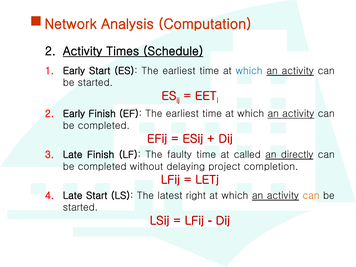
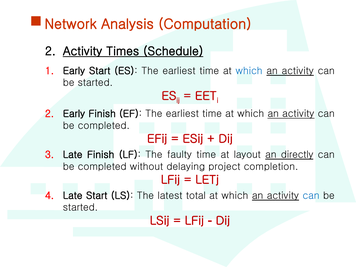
called: called -> layout (247, 155)
right: right -> total (196, 196)
can colour: orange -> blue (311, 196)
